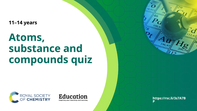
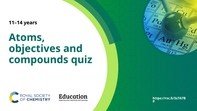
substance: substance -> objectives (35, 49)
